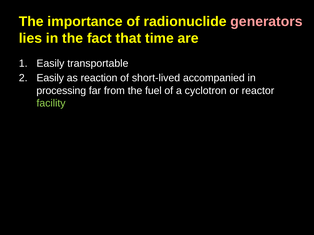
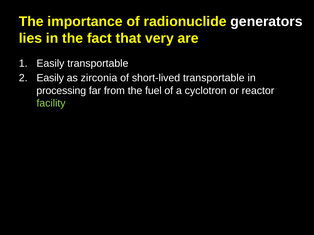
generators colour: pink -> white (267, 22)
time: time -> very (160, 38)
reaction: reaction -> zirconia (99, 78)
short-lived accompanied: accompanied -> transportable (214, 78)
